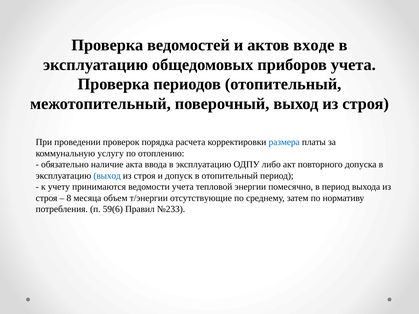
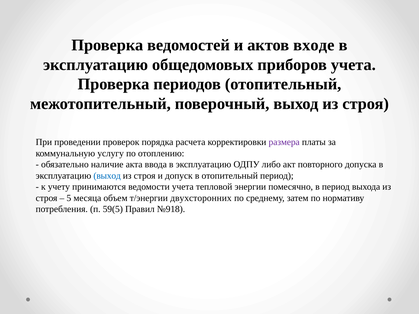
размера colour: blue -> purple (284, 142)
8: 8 -> 5 (69, 198)
отсутствующие: отсутствующие -> двухсторонних (201, 198)
59(6: 59(6 -> 59(5 (113, 209)
№233: №233 -> №918 (171, 209)
